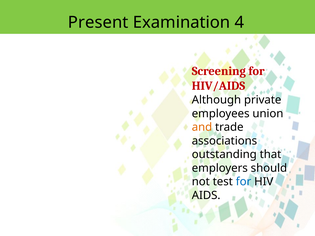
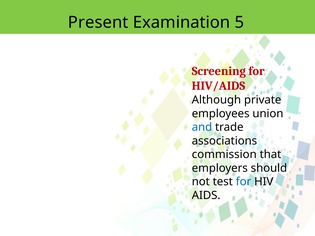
4: 4 -> 5 (239, 22)
and colour: orange -> blue (202, 127)
outstanding: outstanding -> commission (224, 155)
